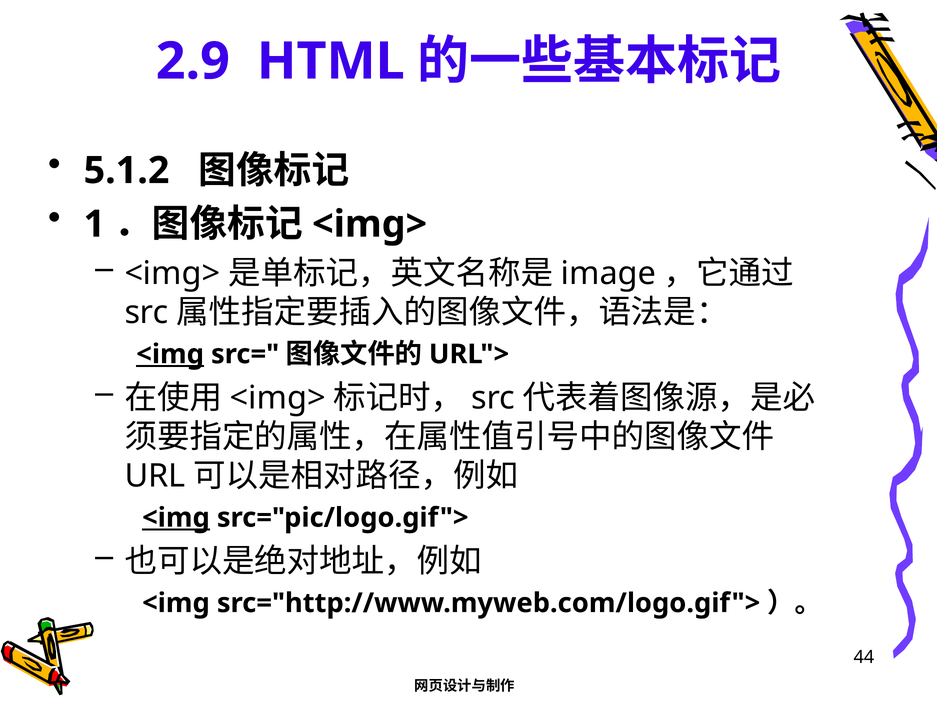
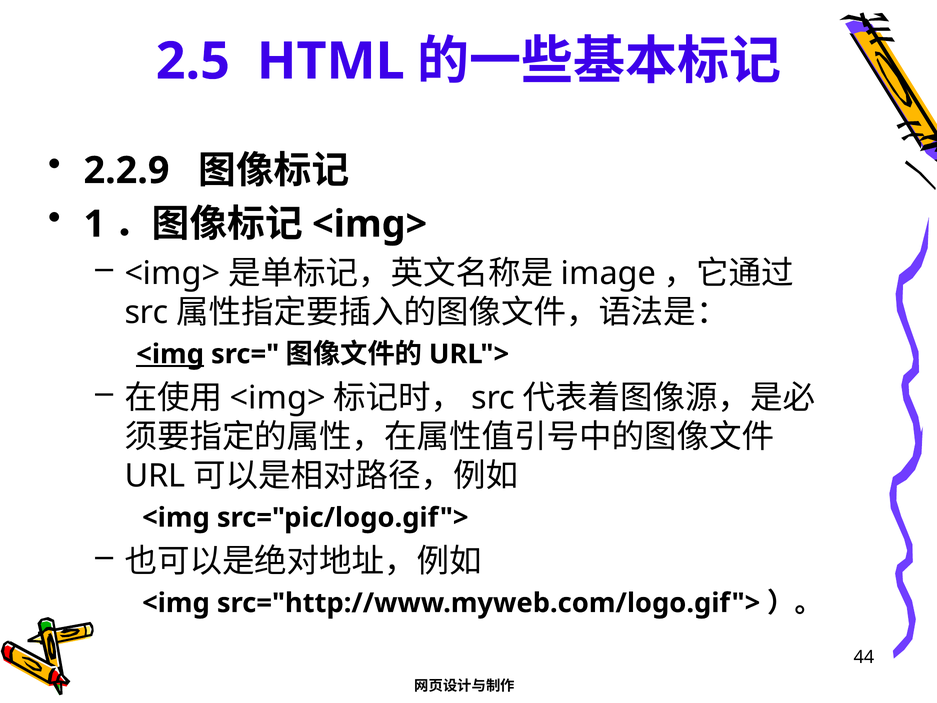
2.9: 2.9 -> 2.5 (193, 61)
5.1.2: 5.1.2 -> 2.2.9 (127, 171)
<img underline: present -> none (176, 518)
